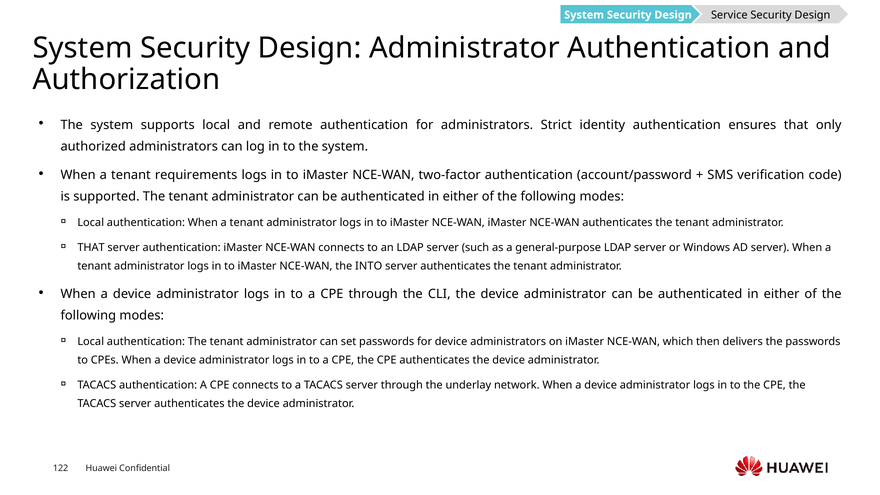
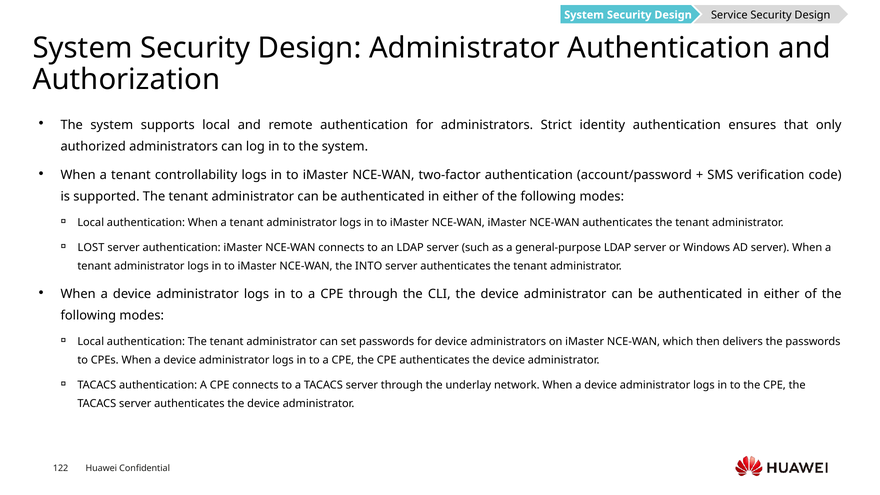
requirements: requirements -> controllability (196, 175)
THAT: THAT -> LOST (91, 248)
